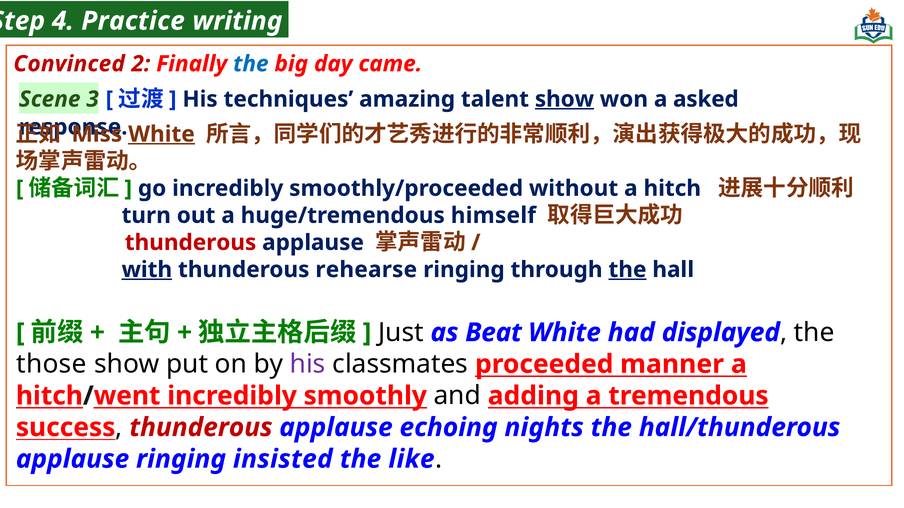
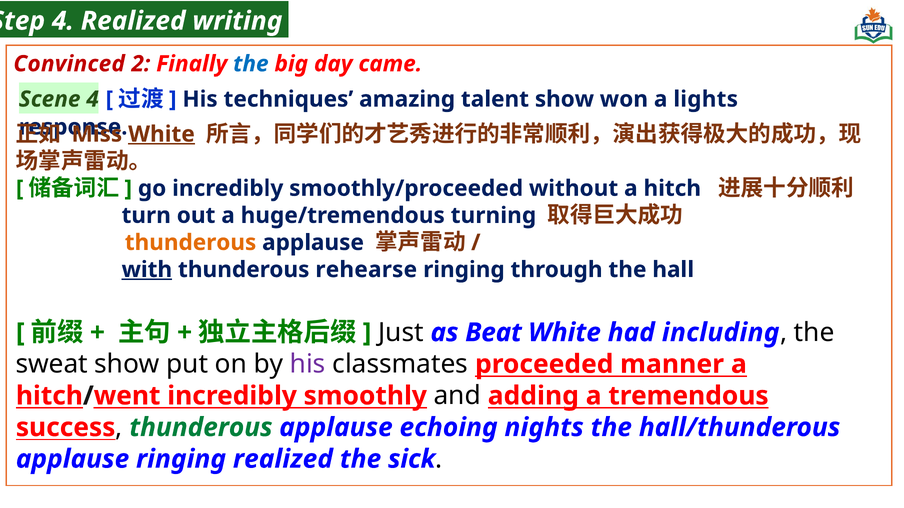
4 Practice: Practice -> Realized (133, 21)
Scene 3: 3 -> 4 (93, 99)
show underline: present -> none (564, 99)
asked: asked -> lights (706, 99)
himself: himself -> turning (493, 216)
thunderous colour: red -> orange (191, 243)
the underline: present -> none (627, 270)
displayed: displayed -> including (721, 333)
those: those -> sweat (52, 365)
thunderous colour: red -> green (201, 428)
ringing insisted: insisted -> realized (283, 459)
like: like -> sick (412, 459)
